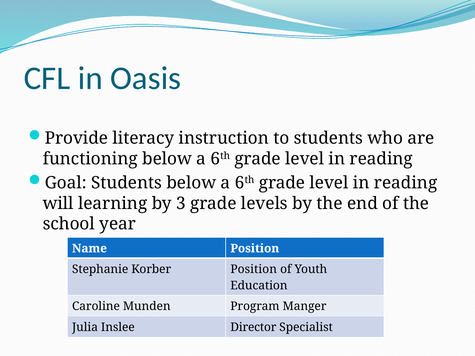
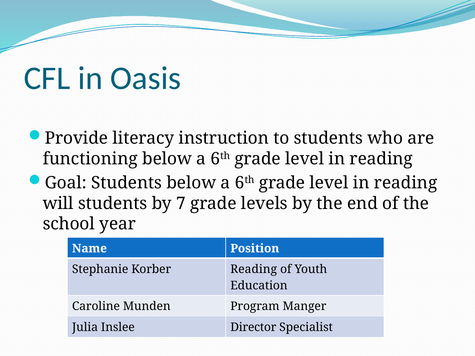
will learning: learning -> students (113, 203)
3: 3 -> 7 (181, 203)
Korber Position: Position -> Reading (254, 270)
